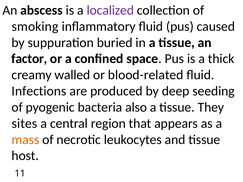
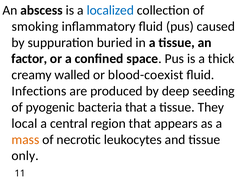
localized colour: purple -> blue (110, 10)
blood-related: blood-related -> blood-coexist (146, 75)
bacteria also: also -> that (136, 107)
sites: sites -> local (24, 124)
host: host -> only (25, 156)
